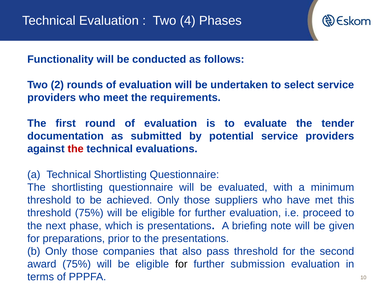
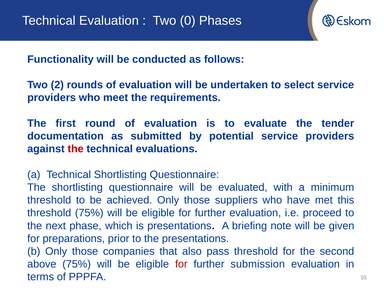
4: 4 -> 0 (188, 21)
award: award -> above (42, 264)
for colour: black -> red (181, 264)
